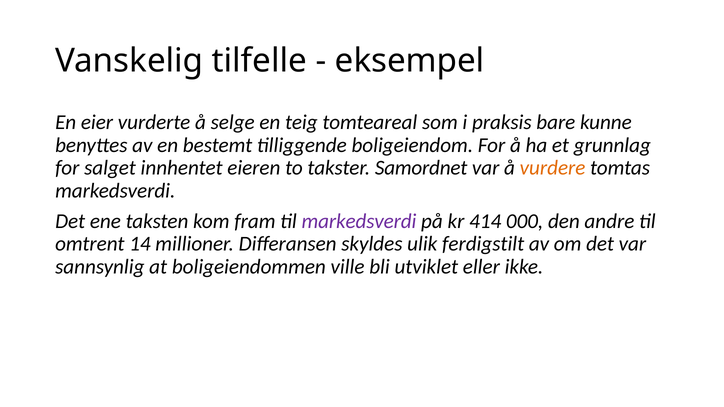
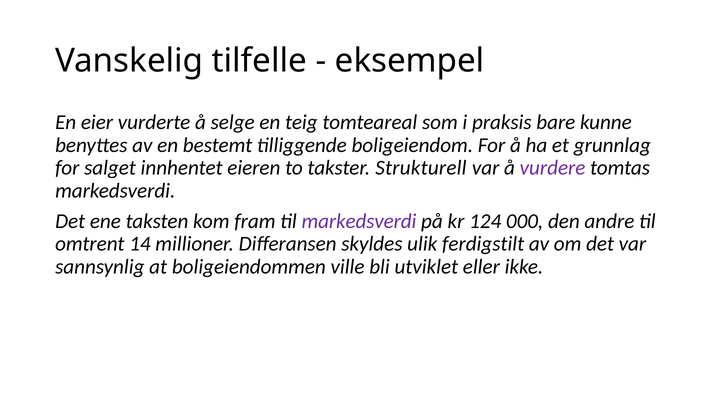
Samordnet: Samordnet -> Strukturell (421, 168)
vurdere colour: orange -> purple (553, 168)
414: 414 -> 124 (485, 221)
